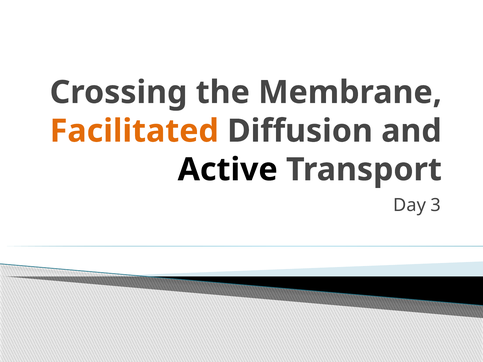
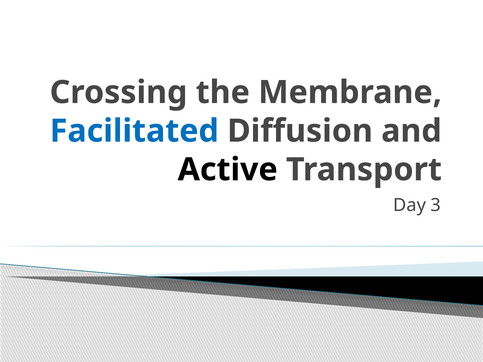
Facilitated colour: orange -> blue (134, 131)
